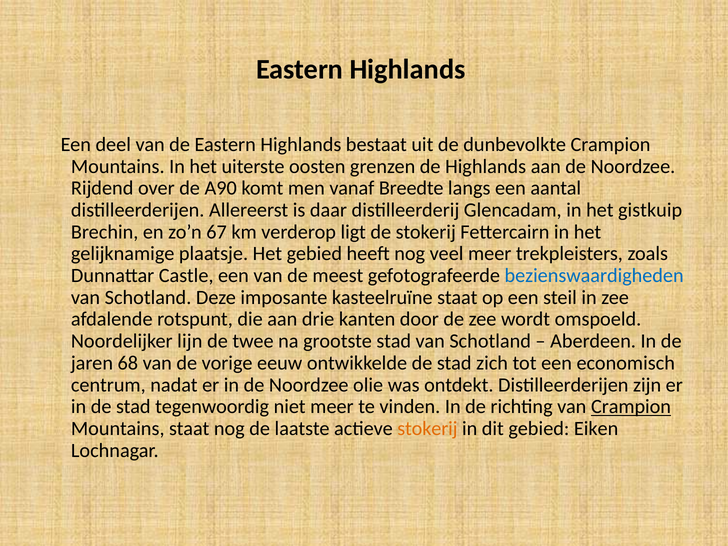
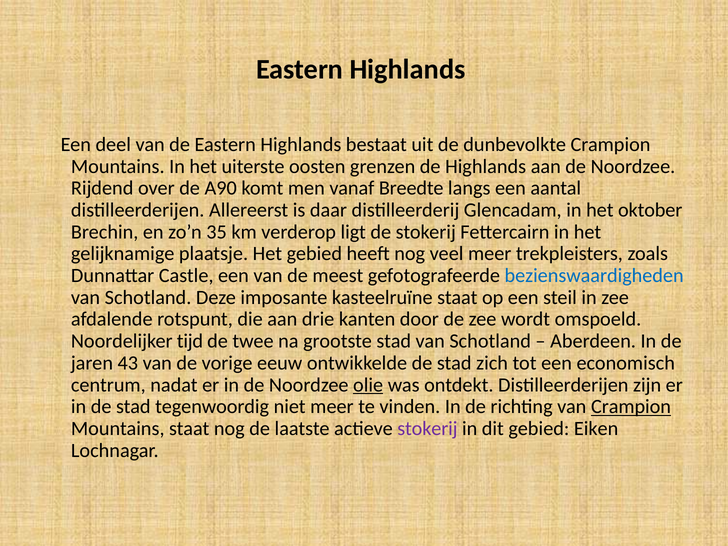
gistkuip: gistkuip -> oktober (650, 210)
67: 67 -> 35 (217, 232)
lijn: lijn -> tijd (190, 341)
68: 68 -> 43 (128, 363)
olie underline: none -> present (368, 385)
stokerij colour: orange -> purple (427, 429)
